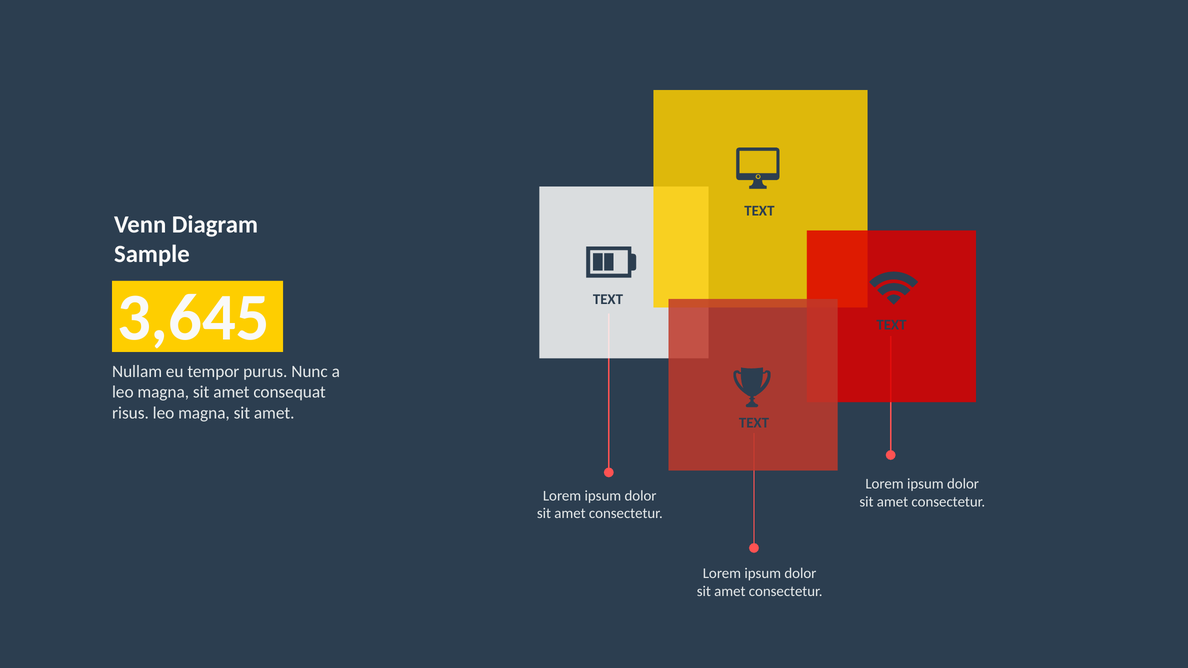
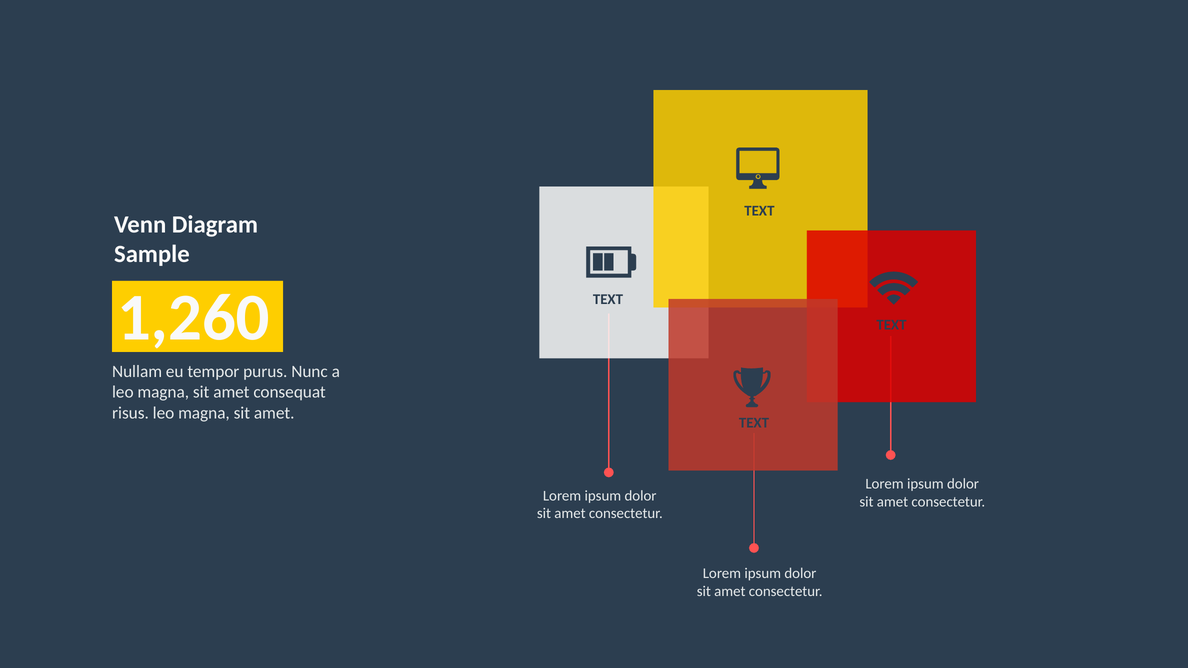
3,645: 3,645 -> 1,260 (193, 318)
